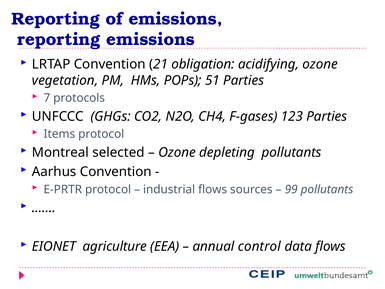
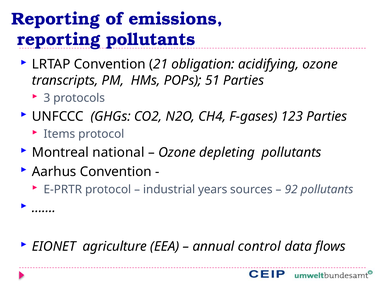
reporting emissions: emissions -> pollutants (151, 39)
vegetation: vegetation -> transcripts (65, 80)
7: 7 -> 3 (47, 98)
selected: selected -> national (118, 152)
industrial flows: flows -> years (213, 189)
99: 99 -> 92 (291, 189)
